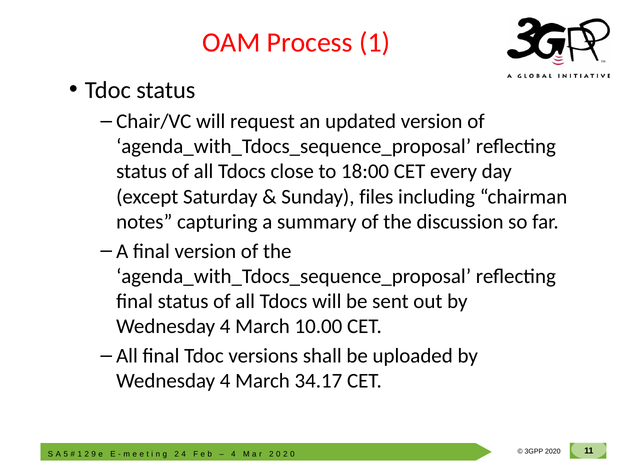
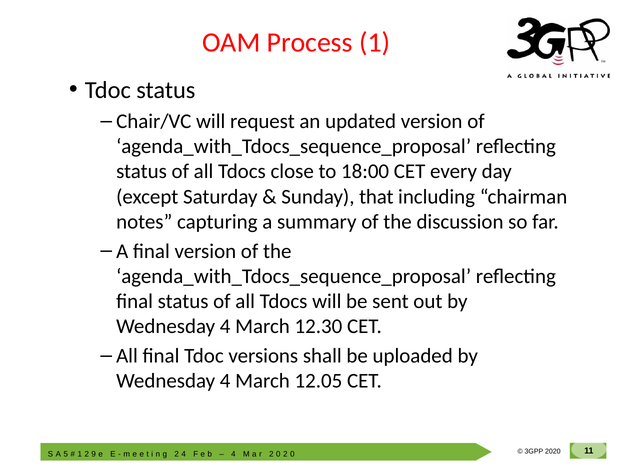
files: files -> that (376, 197)
10.00: 10.00 -> 12.30 (318, 326)
34.17: 34.17 -> 12.05 (318, 381)
